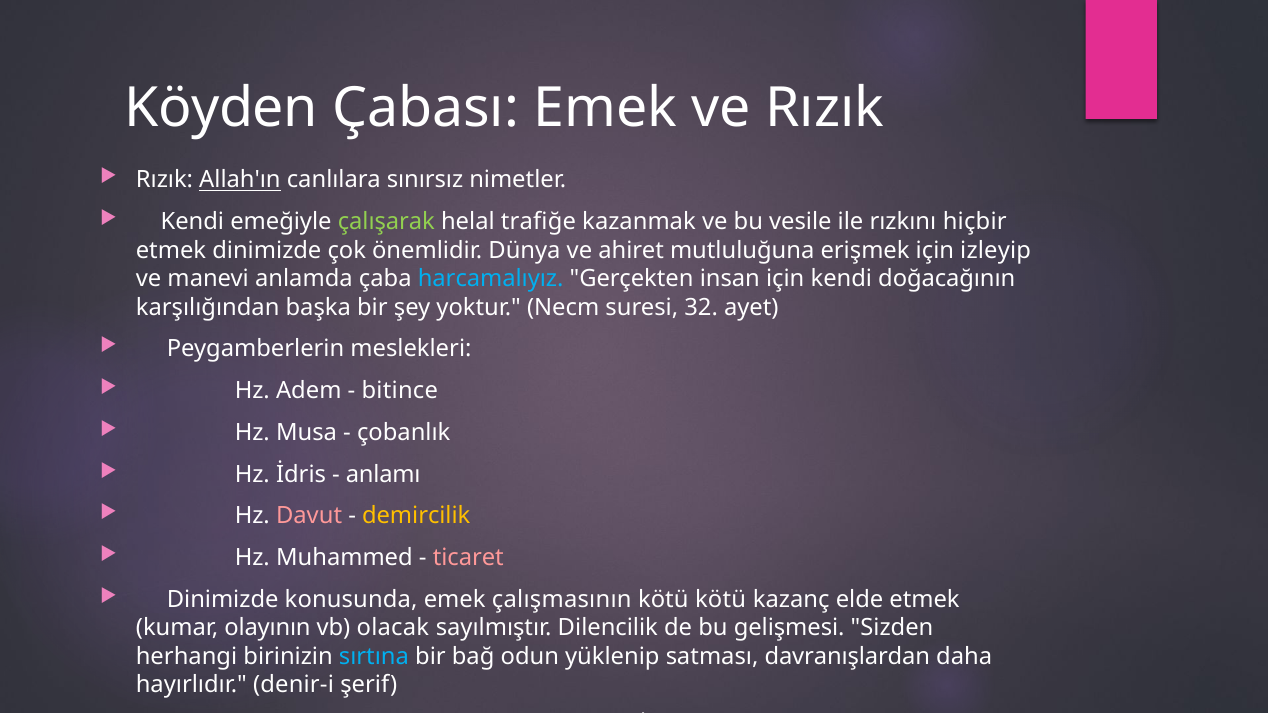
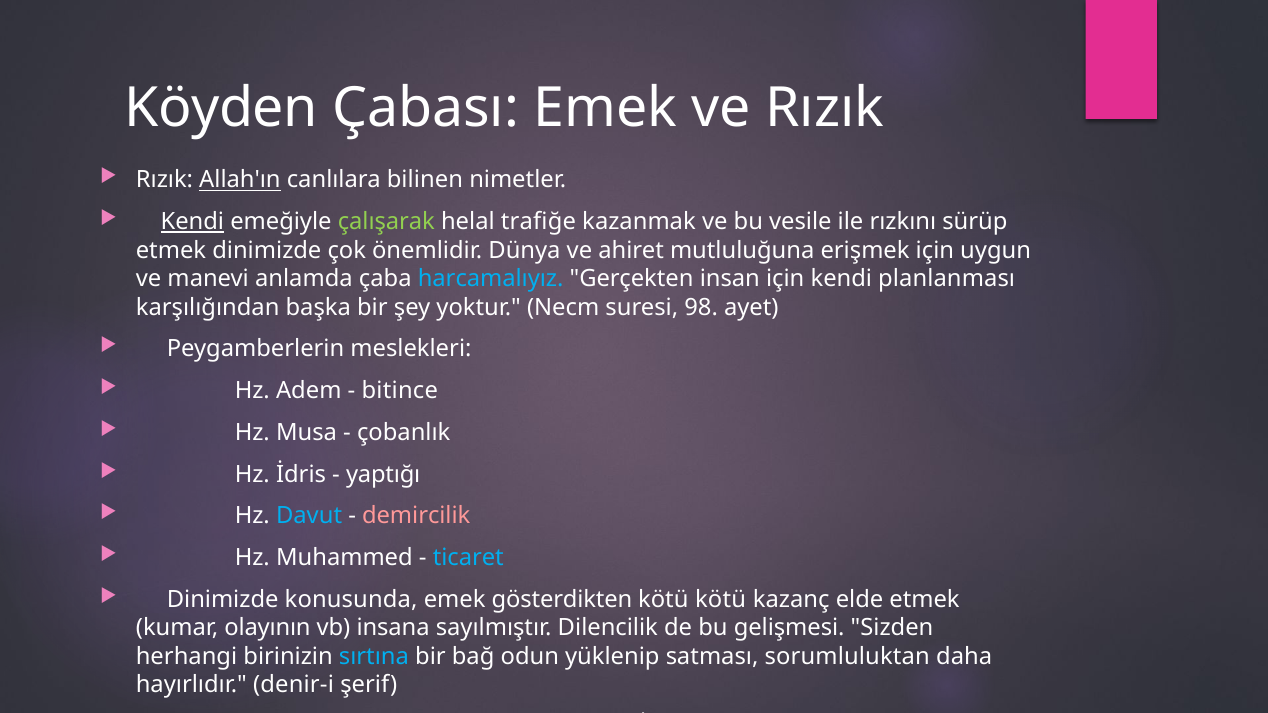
sınırsız: sınırsız -> bilinen (425, 180)
Kendi underline: none -> present (192, 222)
hiçbir: hiçbir -> sürüp (975, 222)
izleyip: izleyip -> uygun (996, 250)
doğacağının: doğacağının -> planlanması (947, 279)
32: 32 -> 98 (701, 307)
anlamı: anlamı -> yaptığı (383, 474)
Davut colour: pink -> light blue (309, 516)
demircilik colour: yellow -> pink (416, 516)
ticaret colour: pink -> light blue (468, 558)
çalışmasının: çalışmasının -> gösterdikten (562, 600)
olacak: olacak -> insana (393, 628)
davranışlardan: davranışlardan -> sorumluluktan (847, 657)
